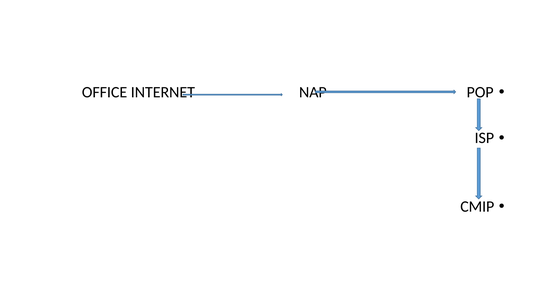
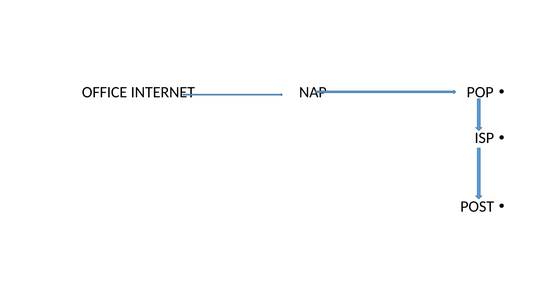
CMIP: CMIP -> POST (477, 207)
